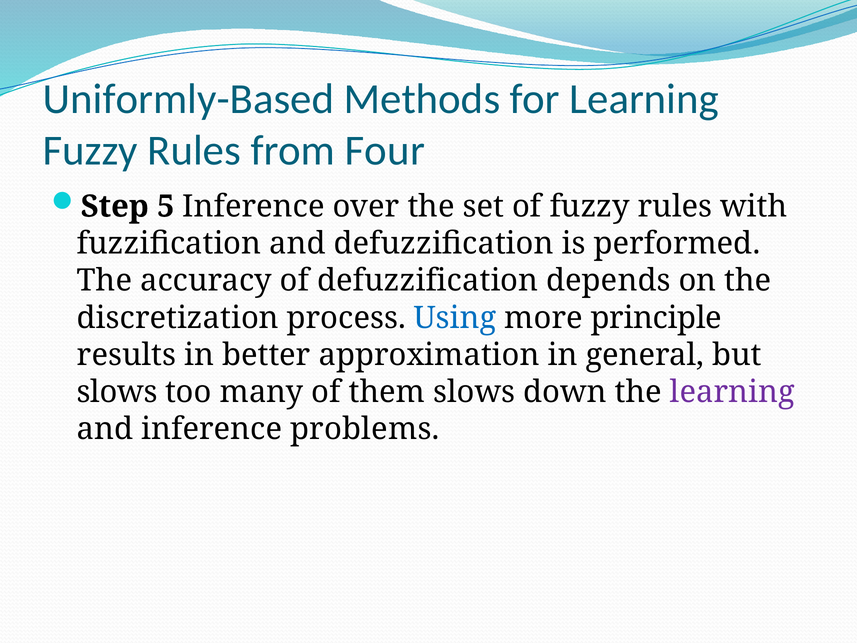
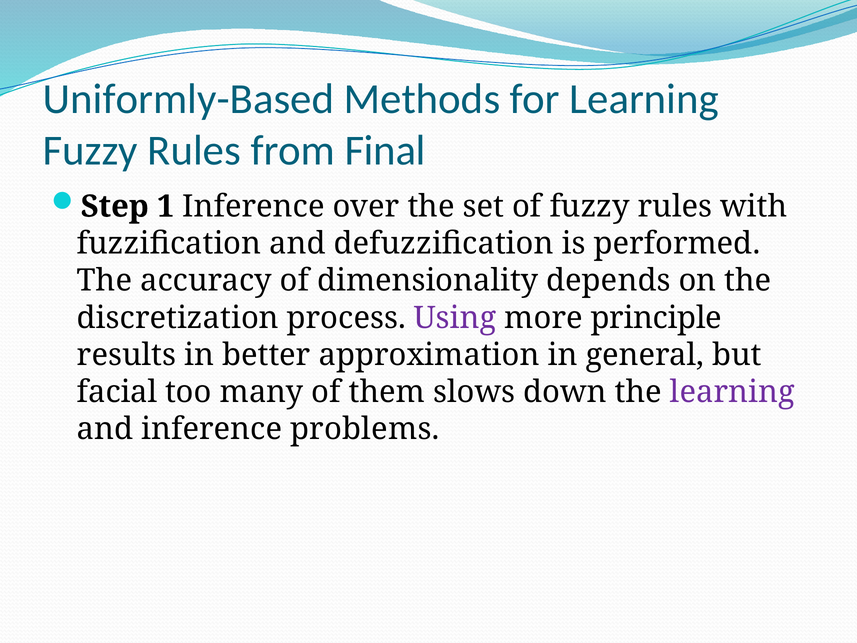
Four: Four -> Final (385, 150)
5: 5 -> 1 (166, 206)
of defuzzification: defuzzification -> dimensionality (428, 281)
Using colour: blue -> purple (455, 318)
slows: slows -> facial (117, 392)
